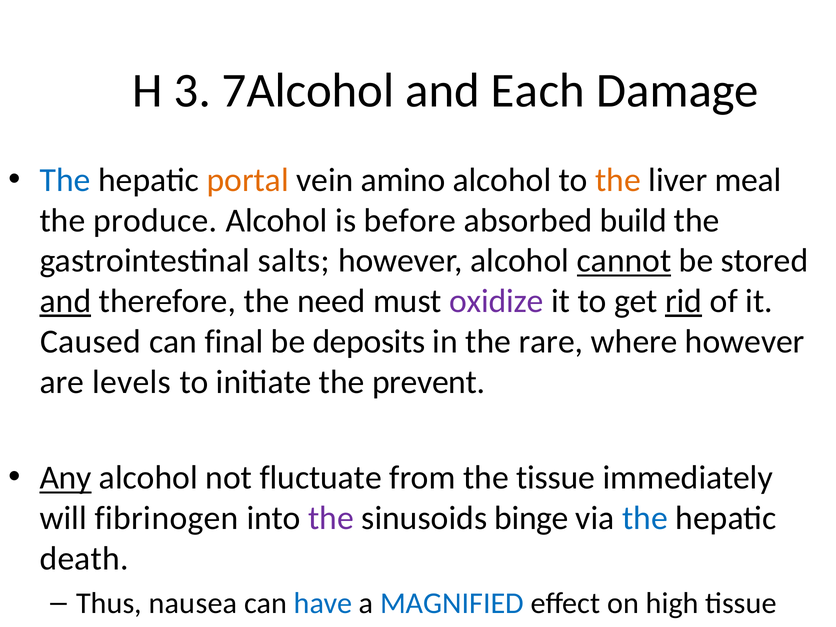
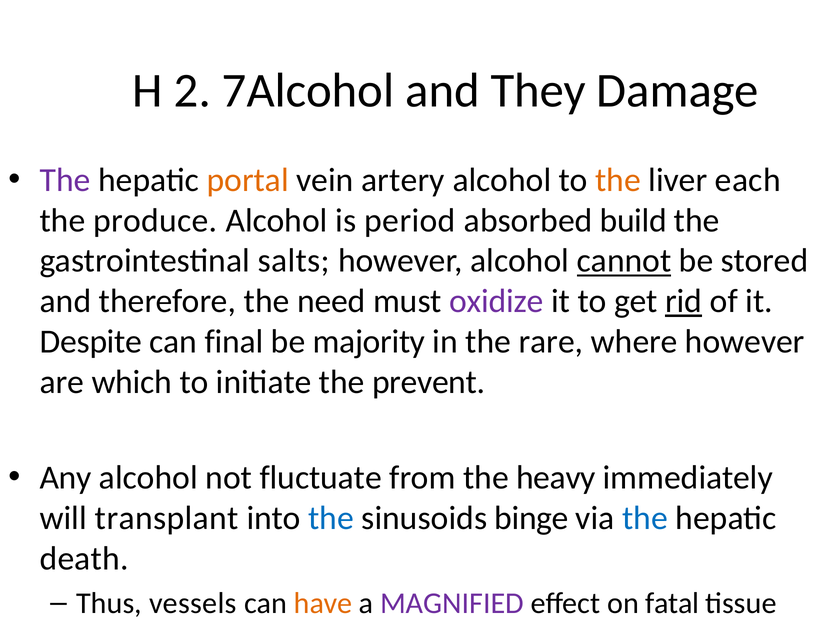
3: 3 -> 2 (192, 90)
Each: Each -> They (538, 90)
The colour: blue -> purple (65, 180)
amino: amino -> artery (403, 180)
meal: meal -> each (748, 180)
before: before -> period (410, 220)
and underline: present -> none (65, 301)
Caused: Caused -> Despite (91, 342)
deposits: deposits -> majority (369, 342)
levels: levels -> which (132, 382)
Any underline: present -> none (66, 478)
the tissue: tissue -> heavy (556, 478)
fibrinogen: fibrinogen -> transplant (167, 518)
the colour: purple -> blue (331, 518)
nausea: nausea -> vessels (193, 603)
have colour: blue -> orange (323, 603)
MAGNIFIED colour: blue -> purple (452, 603)
high: high -> fatal (672, 603)
